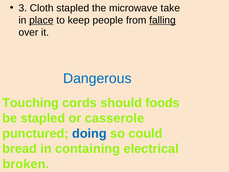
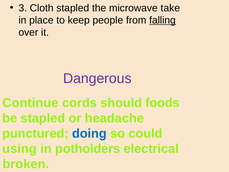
place underline: present -> none (41, 20)
Dangerous colour: blue -> purple (97, 78)
Touching: Touching -> Continue (30, 103)
casserole: casserole -> headache (114, 118)
bread: bread -> using (19, 149)
containing: containing -> potholders (88, 149)
